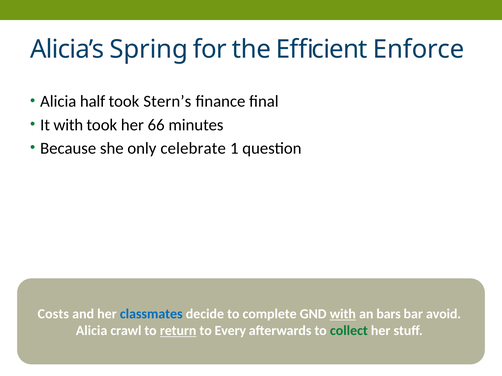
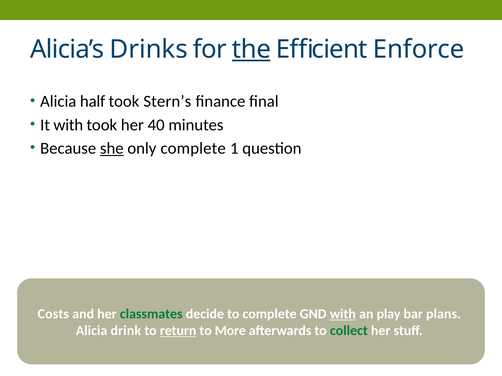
Spring: Spring -> Drinks (149, 50)
the underline: none -> present (251, 50)
66: 66 -> 40 (156, 125)
she underline: none -> present (112, 148)
only celebrate: celebrate -> complete (193, 148)
classmates colour: blue -> green (151, 314)
bars: bars -> play (389, 314)
avoid: avoid -> plans (443, 314)
crawl: crawl -> drink (126, 331)
Every: Every -> More (230, 331)
